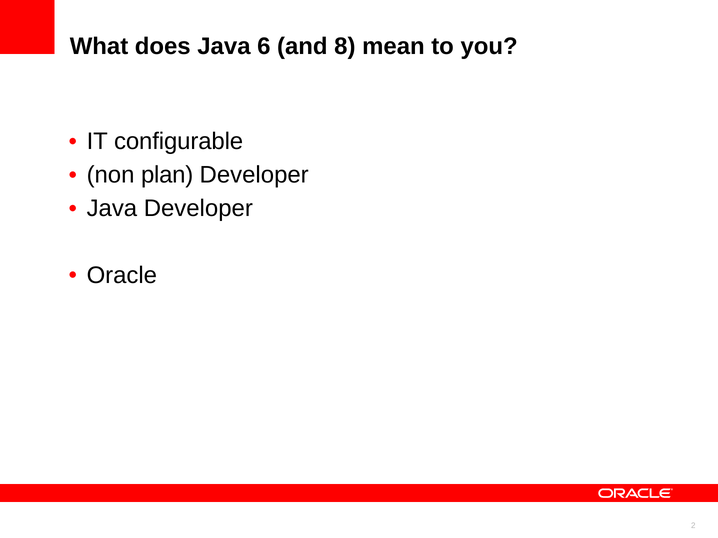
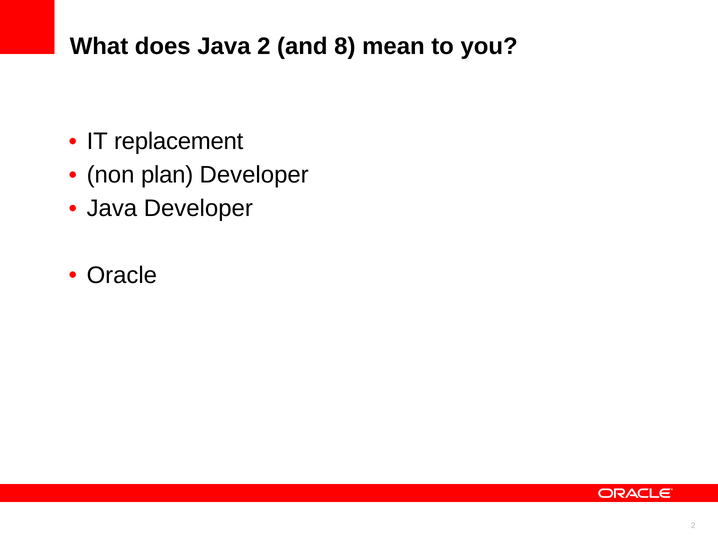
Java 6: 6 -> 2 (264, 47)
configurable: configurable -> replacement (179, 142)
